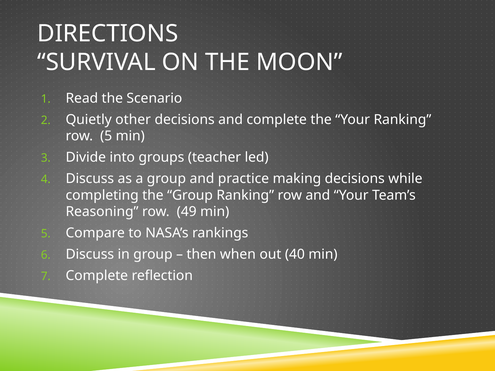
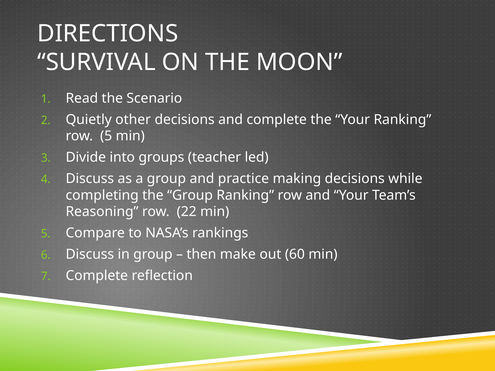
49: 49 -> 22 (187, 212)
when: when -> make (238, 254)
40: 40 -> 60 (295, 254)
